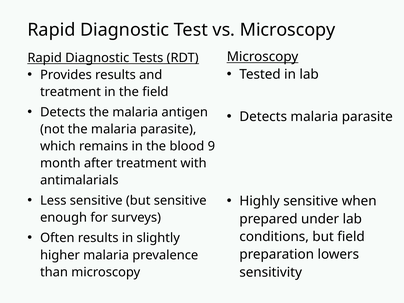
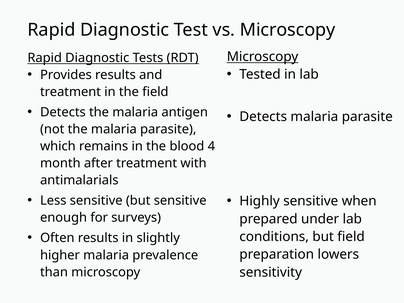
9: 9 -> 4 (211, 146)
